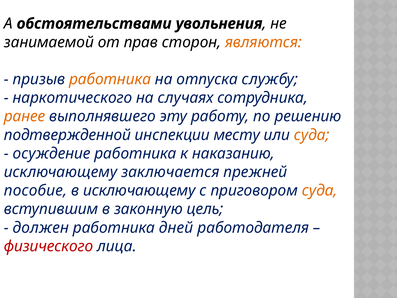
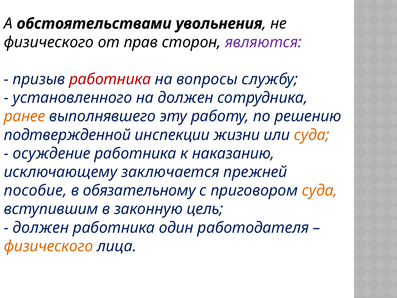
занимаемой: занимаемой -> физического (49, 42)
являются colour: orange -> purple (263, 42)
работника colour: orange -> red (110, 79)
отпуска: отпуска -> вопросы (207, 79)
наркотического: наркотического -> установленного (72, 98)
на случаях: случаях -> должен (186, 98)
месту: месту -> жизни (237, 135)
в исключающему: исключающему -> обязательному (139, 190)
дней: дней -> один (176, 228)
физического colour: red -> orange (49, 246)
